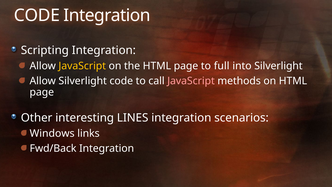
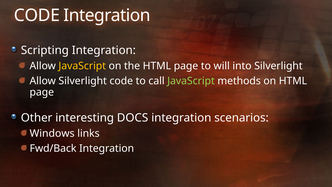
full: full -> will (222, 66)
JavaScript colour: pink -> light green (191, 81)
LINES: LINES -> DOCS (133, 118)
